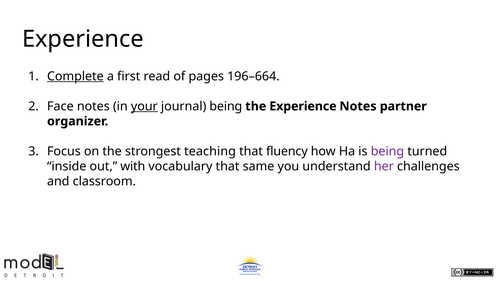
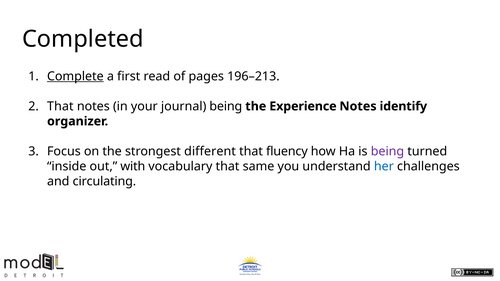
Experience: Experience -> Completed (83, 39)
196–664: 196–664 -> 196–213 (253, 76)
Face: Face -> That (60, 106)
your underline: present -> none (144, 106)
partner: partner -> identify (403, 106)
teaching: teaching -> different (210, 151)
her colour: purple -> blue (384, 166)
classroom: classroom -> circulating (104, 181)
